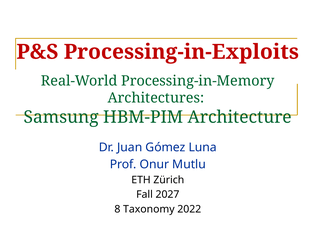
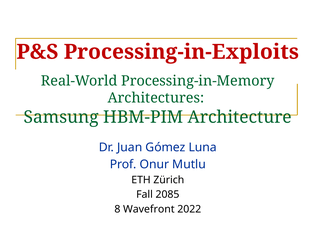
2027: 2027 -> 2085 (167, 195)
Taxonomy: Taxonomy -> Wavefront (149, 210)
